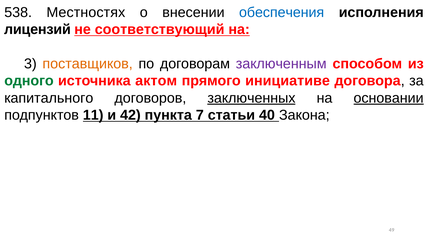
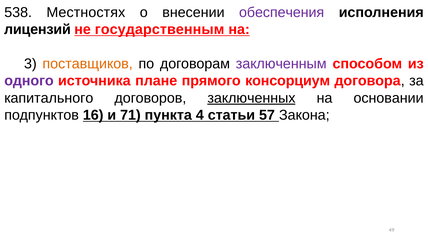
обеспечения colour: blue -> purple (282, 12)
соответствующий: соответствующий -> государственным (160, 29)
одного colour: green -> purple (29, 81)
актом: актом -> плане (156, 81)
инициативе: инициативе -> консорциум (288, 81)
основании underline: present -> none (389, 98)
11: 11 -> 16 (93, 115)
42: 42 -> 71 (130, 115)
7: 7 -> 4 (200, 115)
40: 40 -> 57 (267, 115)
